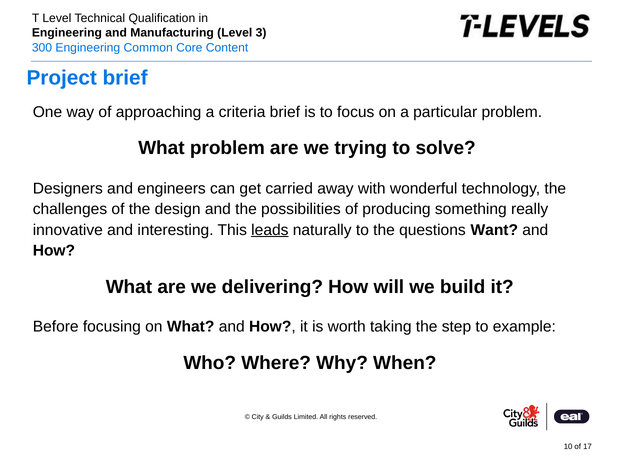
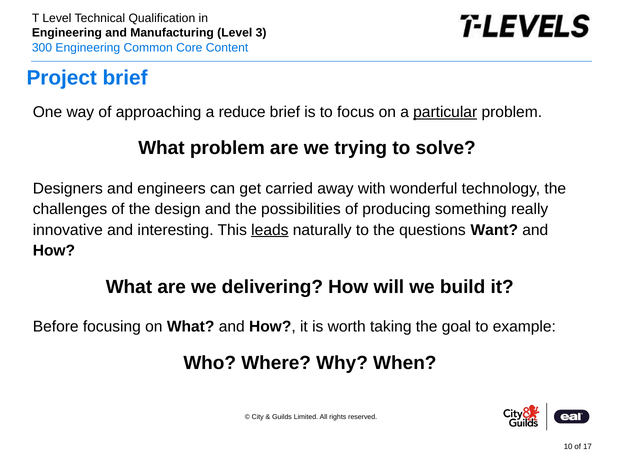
criteria: criteria -> reduce (242, 112)
particular underline: none -> present (445, 112)
step: step -> goal (456, 327)
